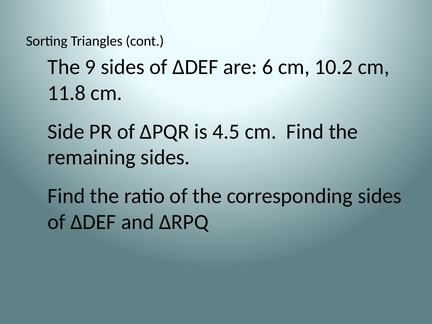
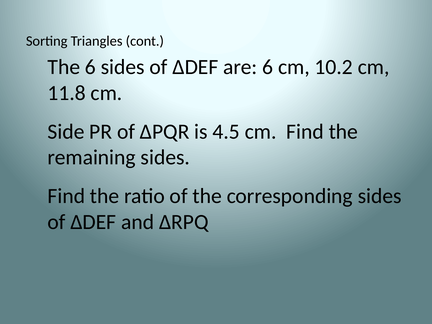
The 9: 9 -> 6 (90, 67)
